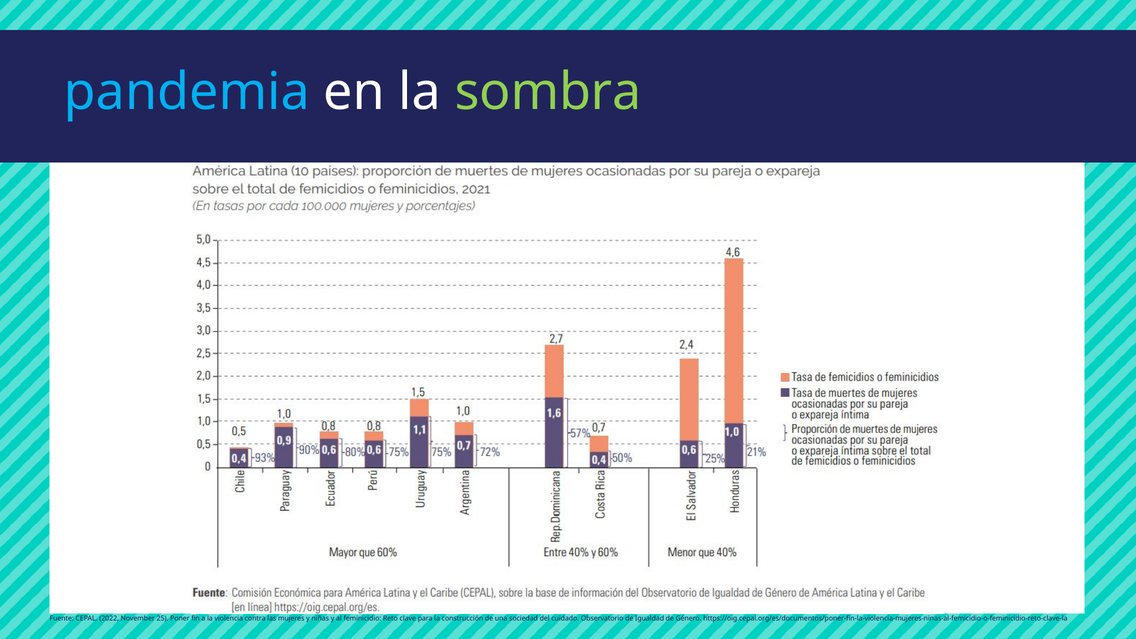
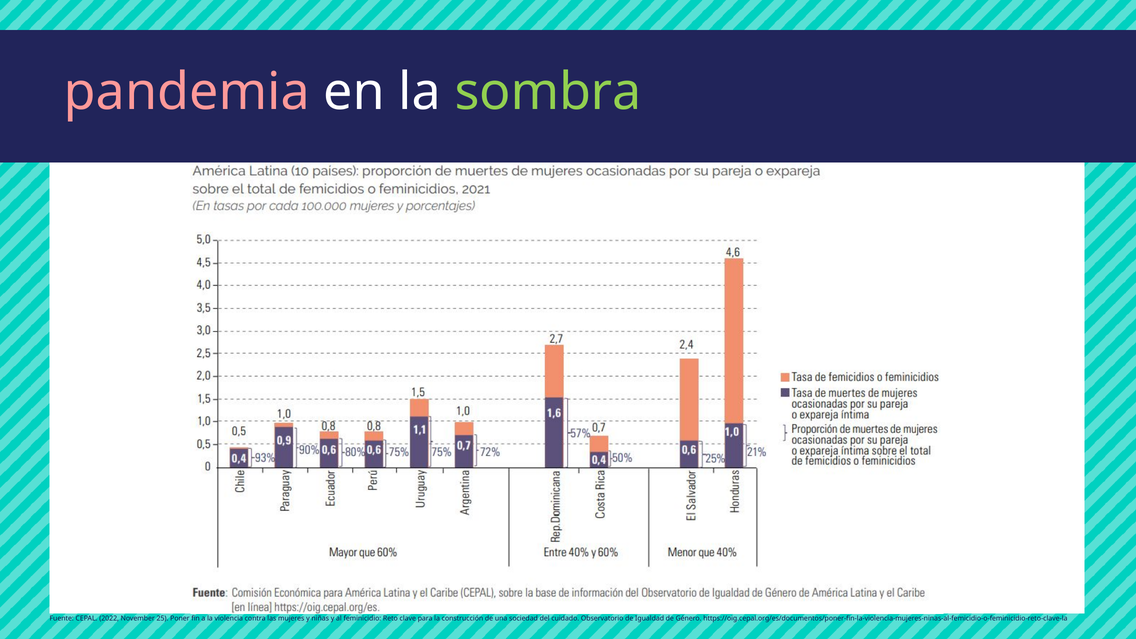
pandemia colour: light blue -> pink (187, 92)
